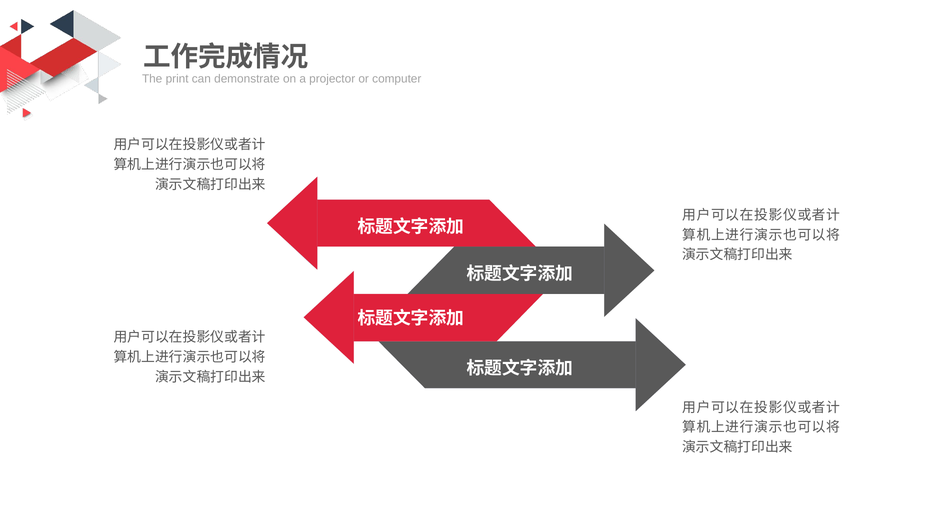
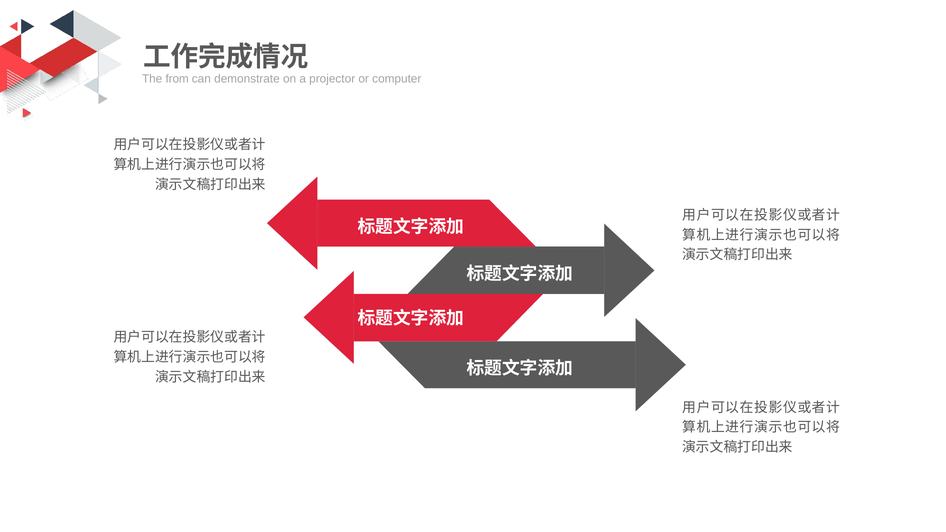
print: print -> from (177, 79)
